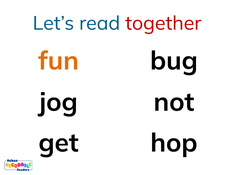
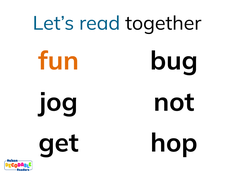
together colour: red -> black (163, 23)
